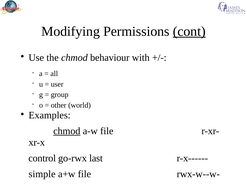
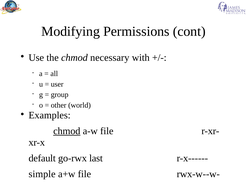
cont underline: present -> none (189, 31)
behaviour: behaviour -> necessary (110, 58)
control: control -> default (42, 158)
